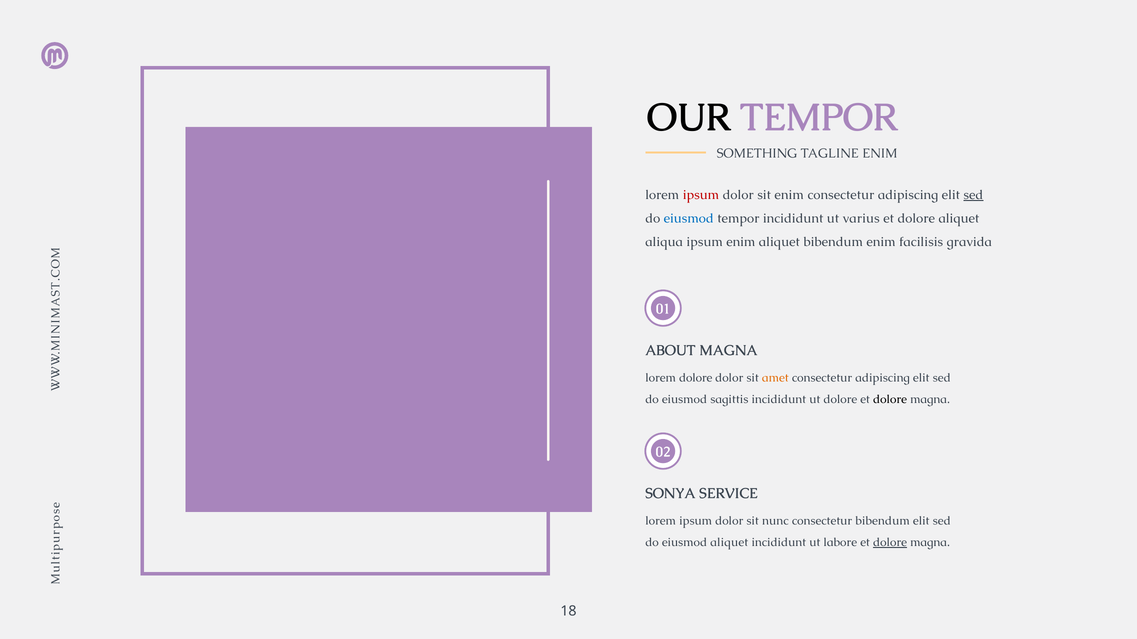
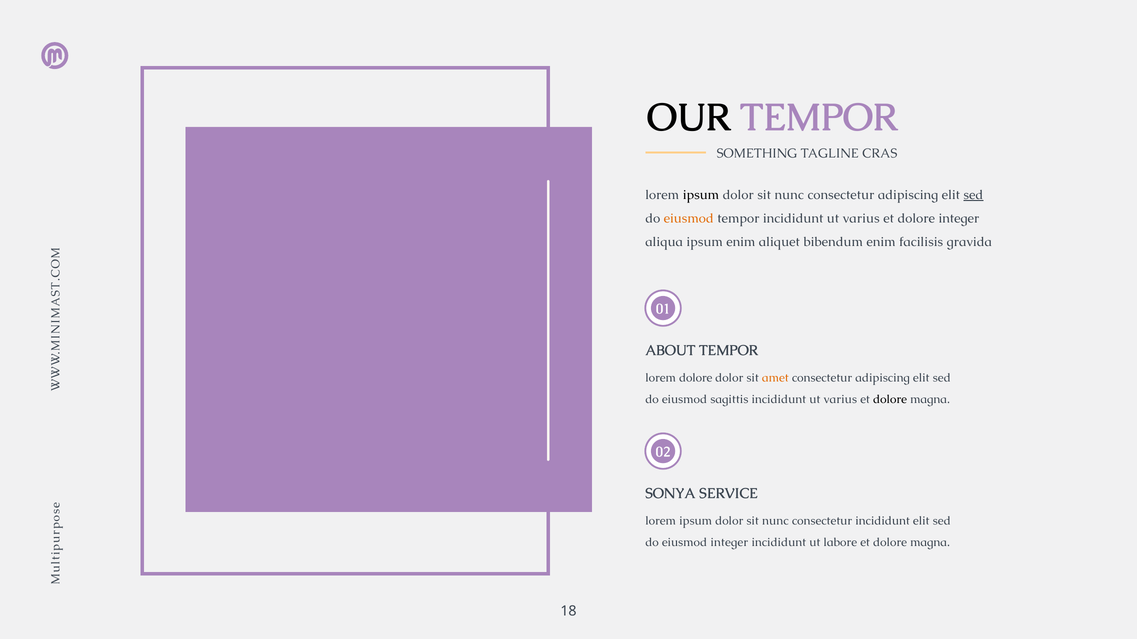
TAGLINE ENIM: ENIM -> CRAS (880, 154)
ipsum colour: red -> black (701, 195)
enim: enim -> nunc (789, 195)
eiusmod colour: blue -> orange (689, 219)
dolore aliquet: aliquet -> integer (959, 219)
ABOUT MAGNA: MAGNA -> TEMPOR (729, 351)
dolore: dolore -> varius (840, 400)
consectetur bibendum: bibendum -> incididunt (883, 521)
eiusmod aliquet: aliquet -> integer (729, 543)
dolore underline: present -> none (890, 543)
